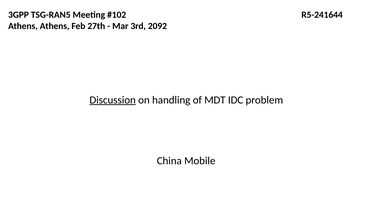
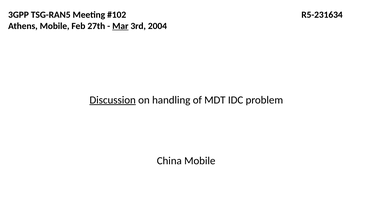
R5-241644: R5-241644 -> R5-231634 (322, 15)
Athens Athens: Athens -> Mobile (55, 26)
Mar underline: none -> present (120, 26)
2092: 2092 -> 2004 (157, 26)
